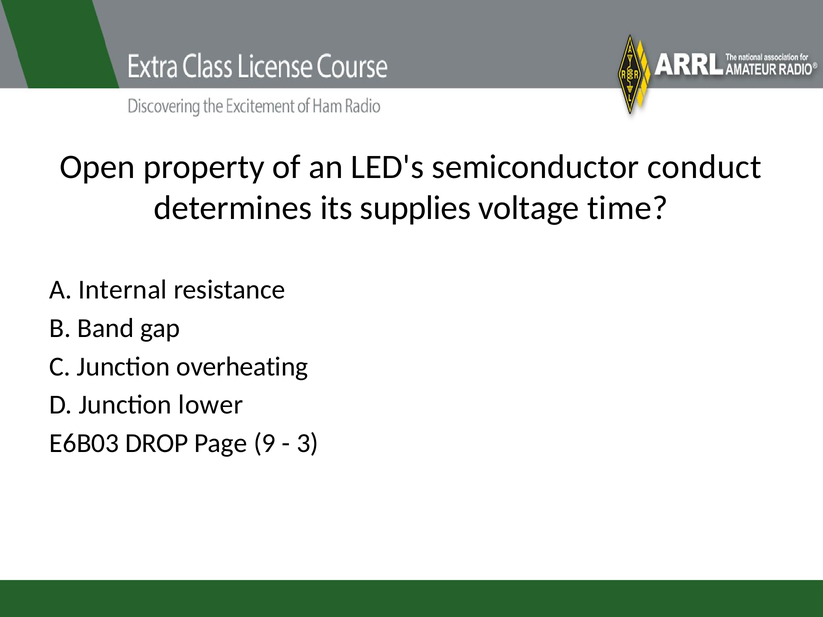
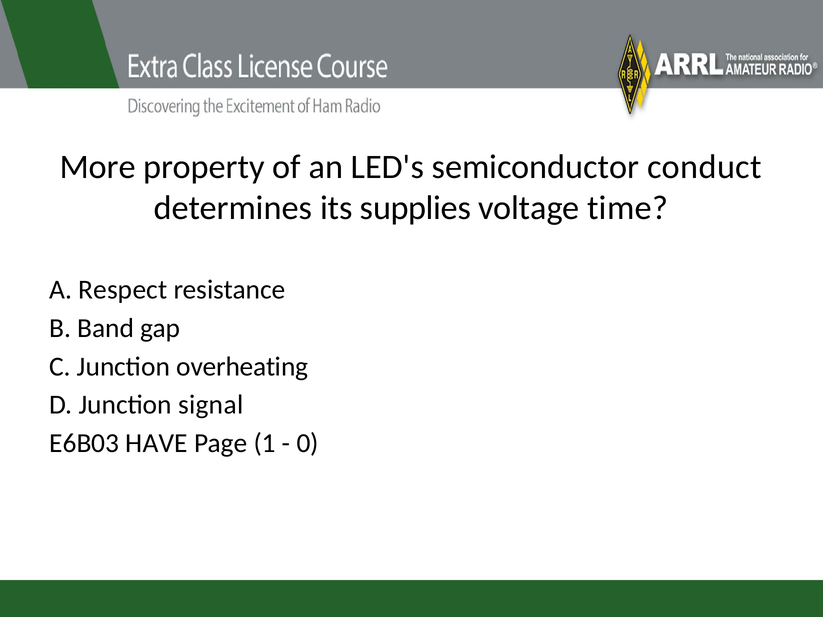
Open: Open -> More (98, 167)
Internal: Internal -> Respect (123, 290)
lower: lower -> signal (211, 405)
DROP: DROP -> HAVE (157, 443)
9: 9 -> 1 (265, 443)
3: 3 -> 0 (308, 443)
